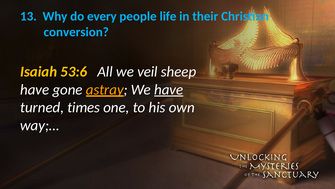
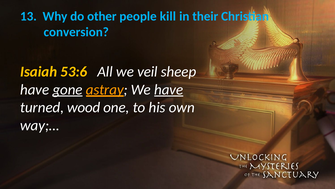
every: every -> other (102, 16)
life: life -> kill (168, 16)
gone underline: none -> present (68, 89)
times: times -> wood (84, 107)
